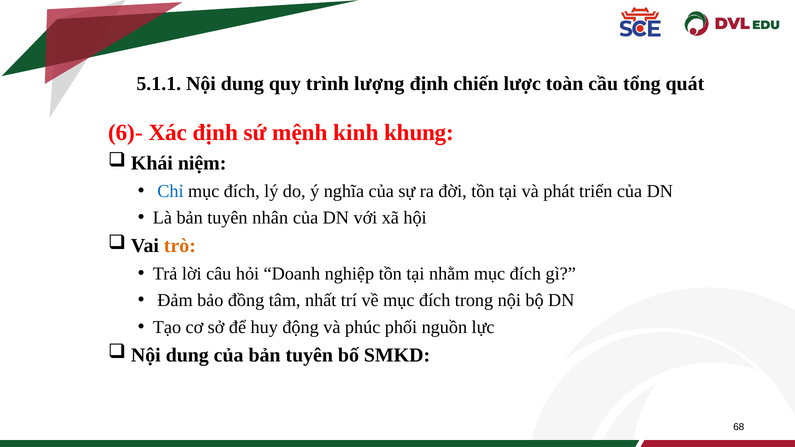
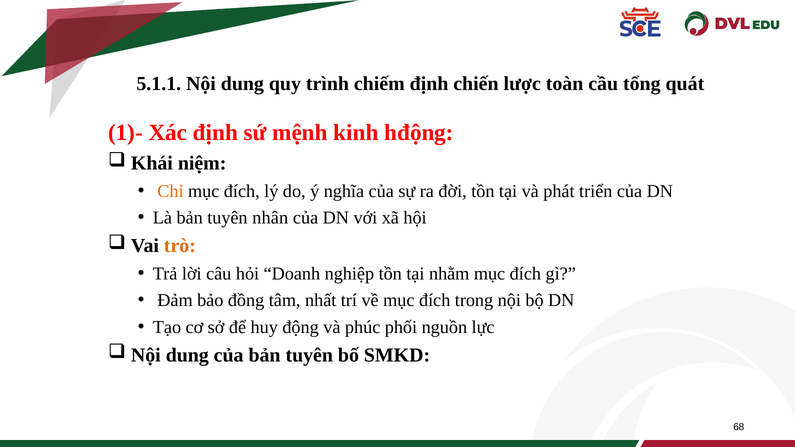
lượng: lượng -> chiếm (379, 84)
6)-: 6)- -> 1)- (125, 133)
khung: khung -> hđộng (419, 133)
Chỉ colour: blue -> orange (170, 191)
